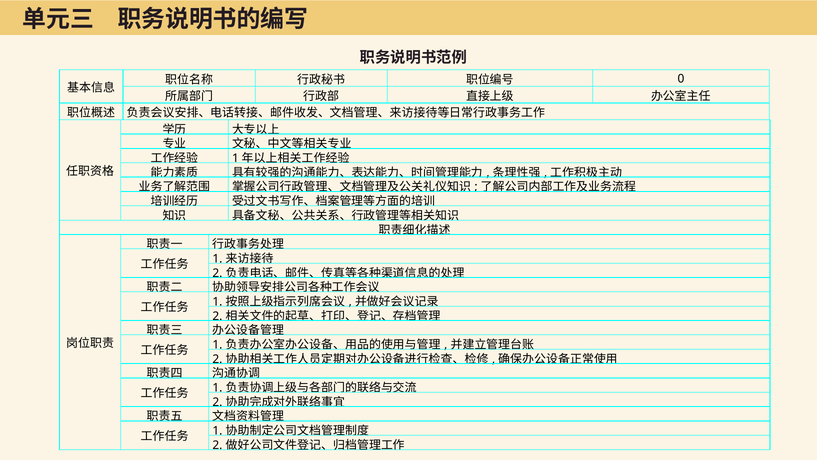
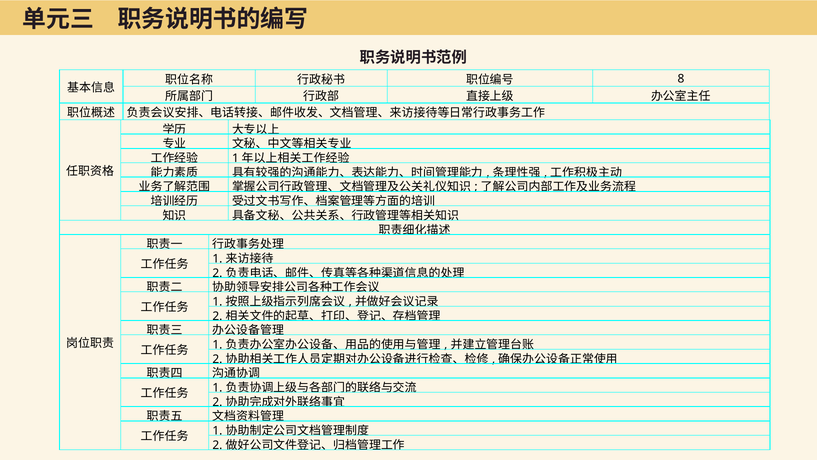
0: 0 -> 8 (681, 79)
